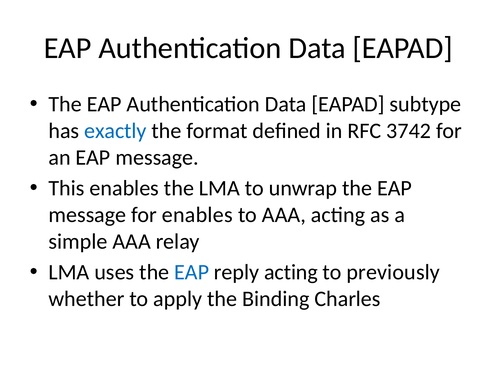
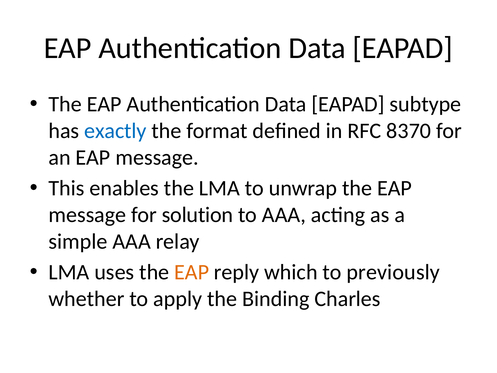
3742: 3742 -> 8370 (409, 131)
for enables: enables -> solution (198, 215)
EAP colour: blue -> orange (192, 272)
reply acting: acting -> which (291, 272)
